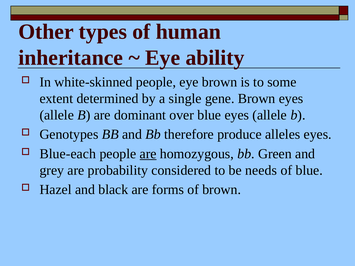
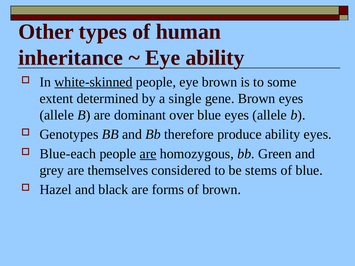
white-skinned underline: none -> present (93, 82)
produce alleles: alleles -> ability (283, 135)
probability: probability -> themselves (118, 170)
needs: needs -> stems (261, 170)
